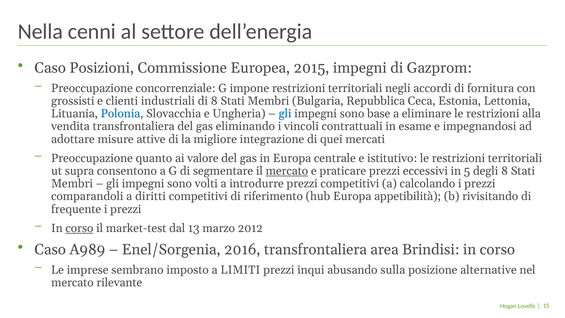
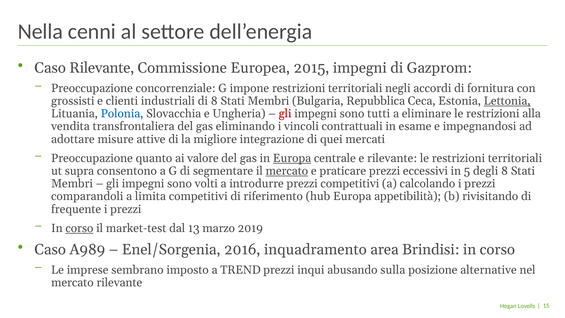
Caso Posizioni: Posizioni -> Rilevante (102, 68)
Lettonia underline: none -> present (507, 101)
gli colour: blue -> red (285, 114)
base: base -> tutti (379, 114)
Europa underline: none -> present (292, 158)
e istitutivo: istitutivo -> rilevante (392, 158)
diritti: diritti -> limita (150, 196)
2012: 2012 -> 2019 (250, 228)
2016 transfrontaliera: transfrontaliera -> inquadramento (315, 249)
LIMITI: LIMITI -> TREND (240, 270)
